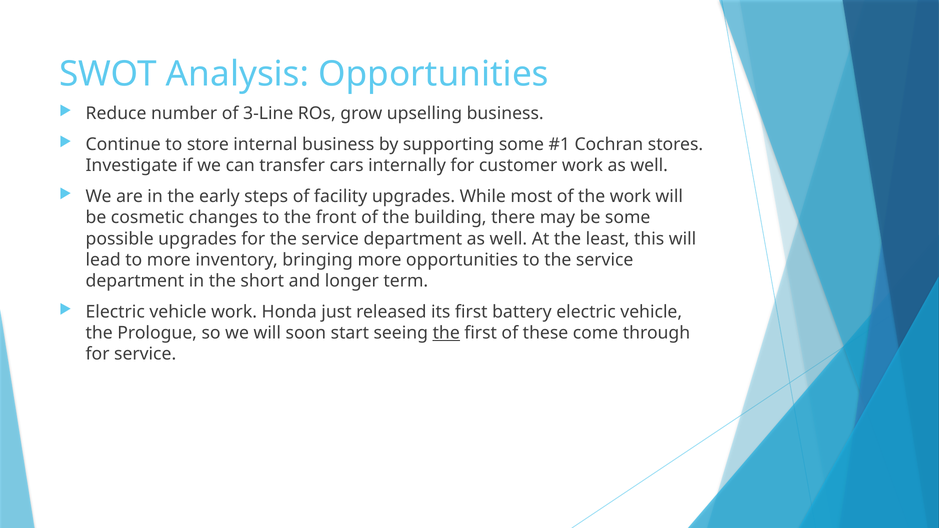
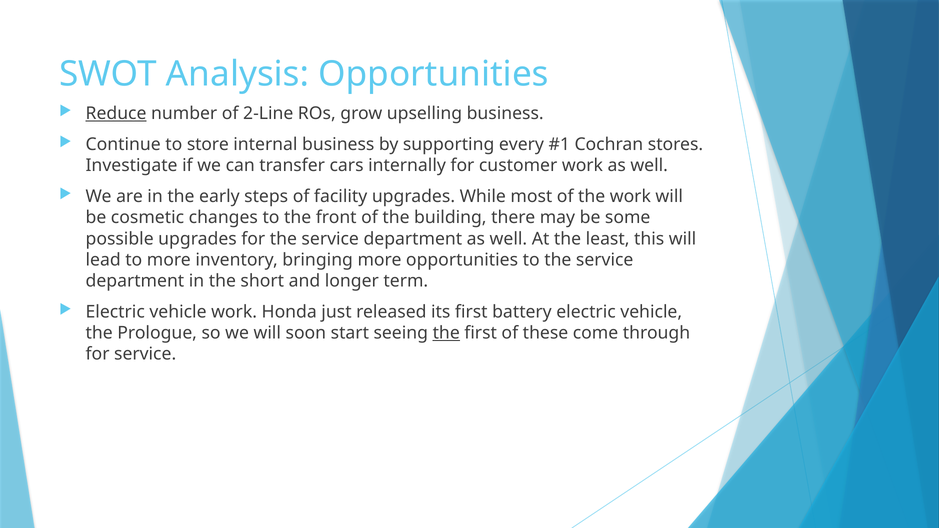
Reduce underline: none -> present (116, 114)
3-Line: 3-Line -> 2-Line (268, 114)
supporting some: some -> every (521, 145)
